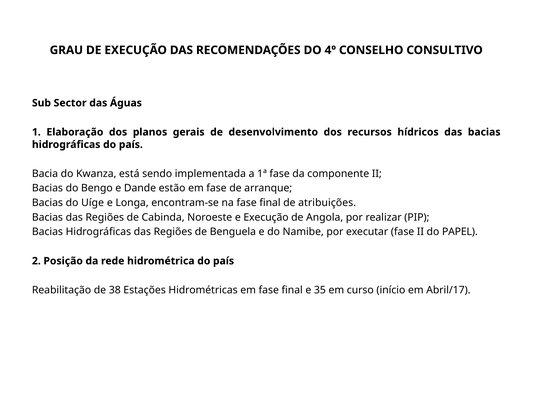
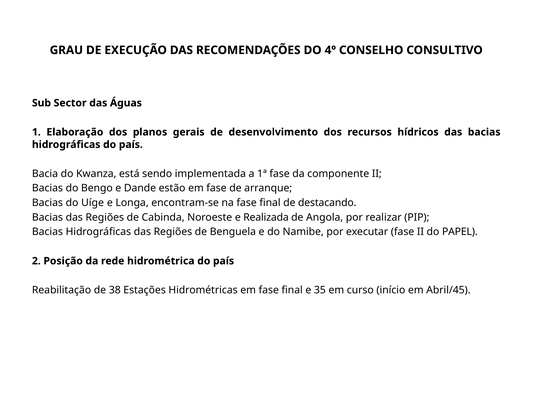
atribuições: atribuições -> destacando (327, 203)
e Execução: Execução -> Realizada (266, 217)
Abril/17: Abril/17 -> Abril/45 (448, 290)
